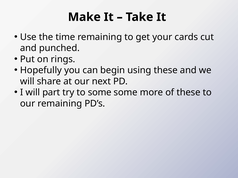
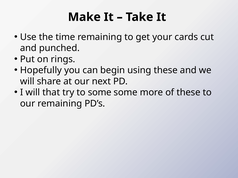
part: part -> that (51, 93)
